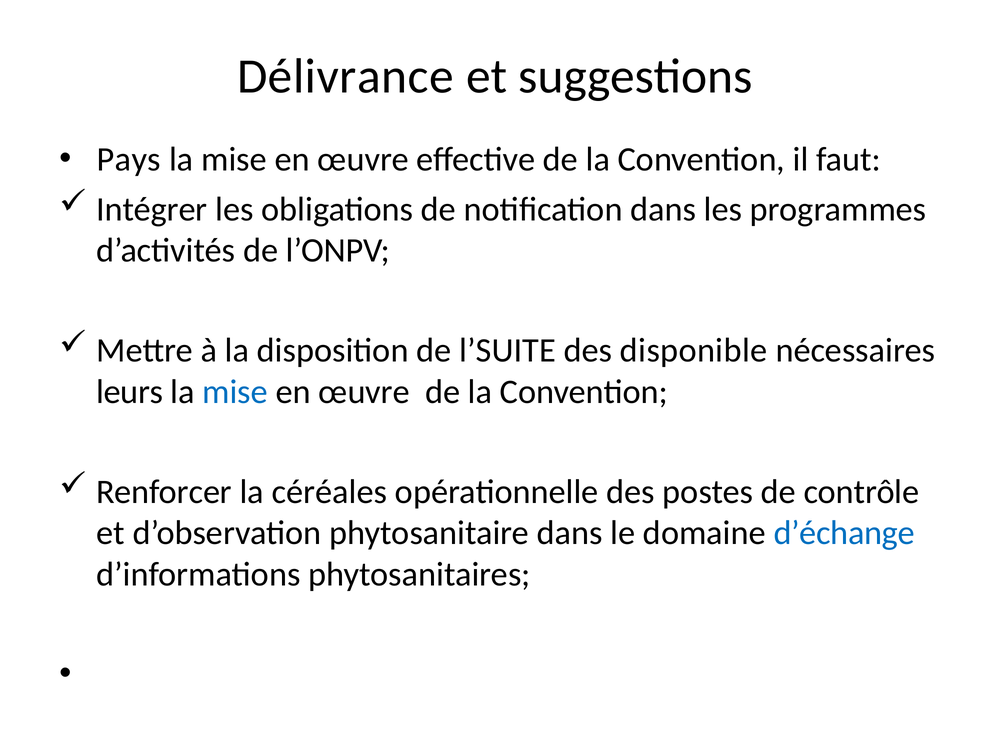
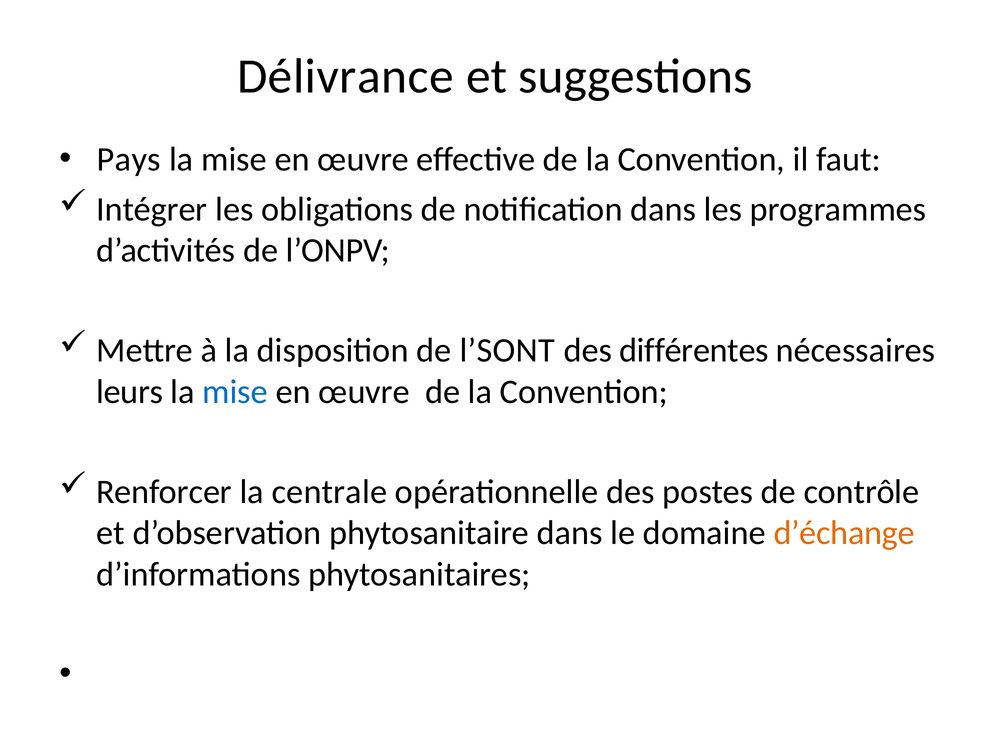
l’SUITE: l’SUITE -> l’SONT (507, 350)
disponible: disponible -> différentes (694, 350)
céréales: céréales -> centrale (329, 492)
d’échange colour: blue -> orange (844, 533)
